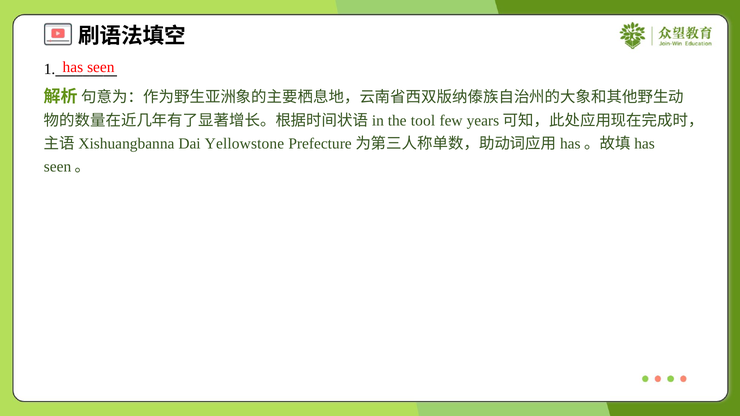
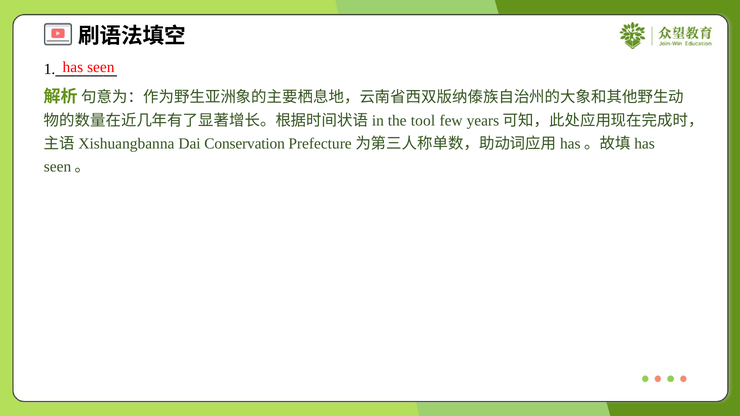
Yellowstone: Yellowstone -> Conservation (245, 144)
